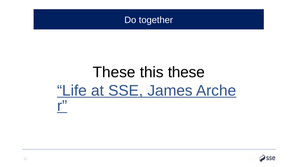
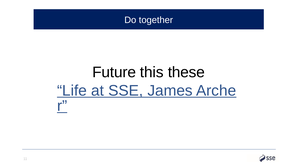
These: These -> Future (114, 72)
